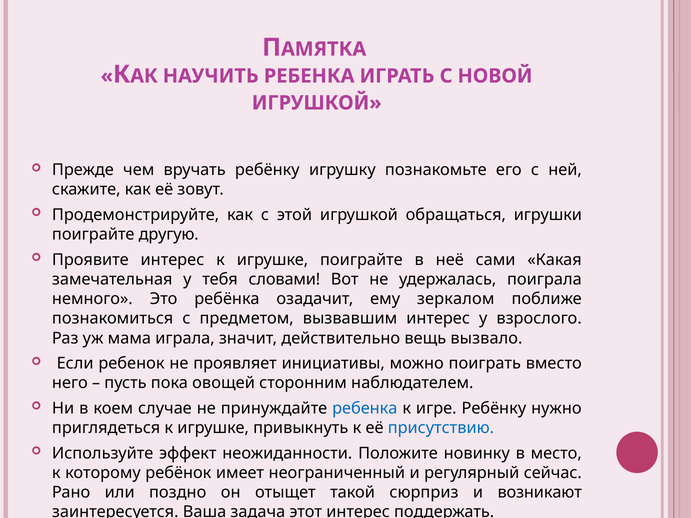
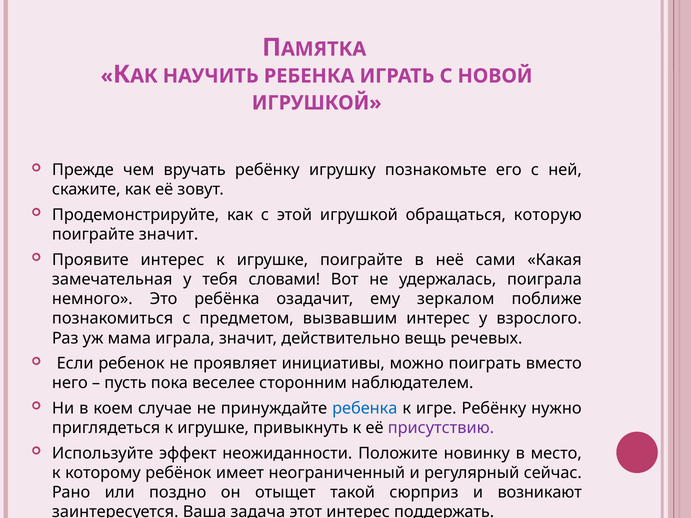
игрушки: игрушки -> которую (548, 215)
поиграйте другую: другую -> значит (169, 235)
вызвало: вызвало -> речевых (486, 338)
овощей: овощей -> веселее (224, 383)
присутствию colour: blue -> purple (441, 428)
